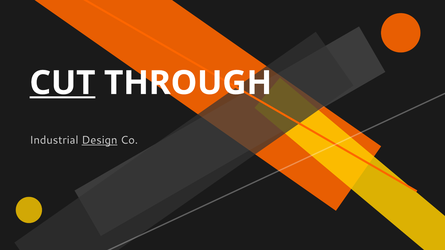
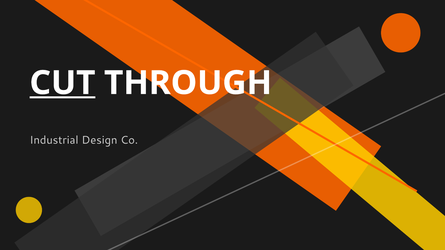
Design underline: present -> none (99, 140)
